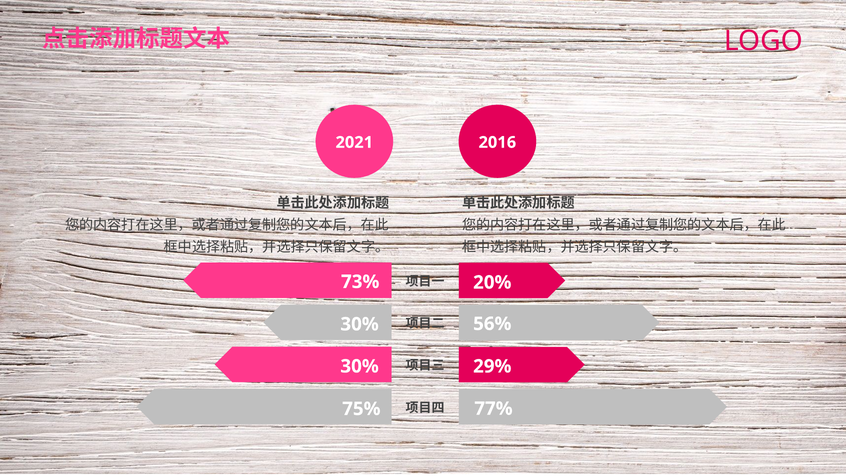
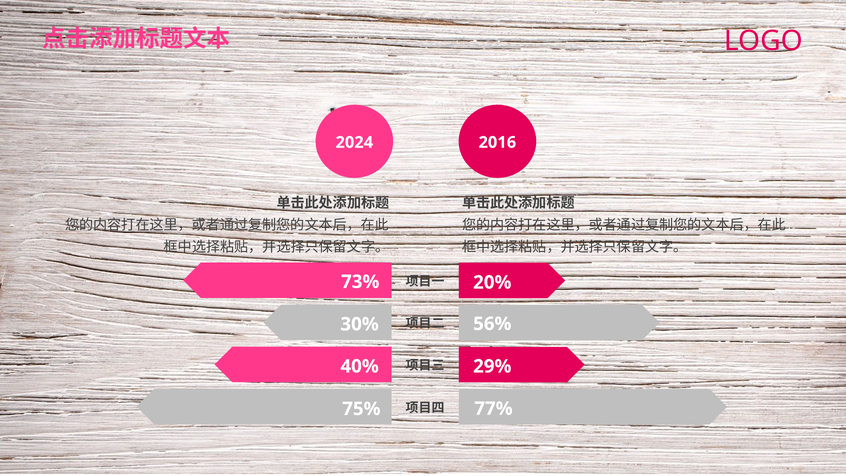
2021: 2021 -> 2024 (354, 142)
30%: 30% -> 40% (360, 366)
